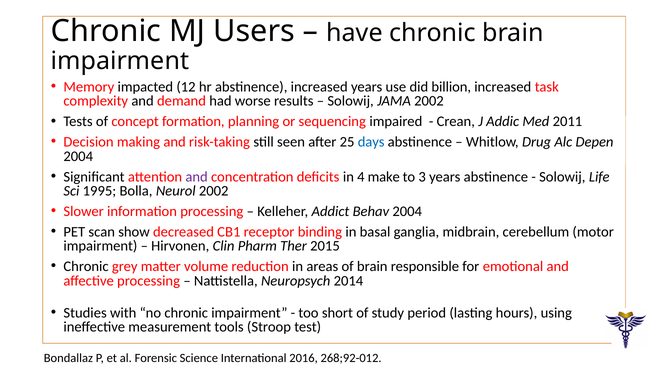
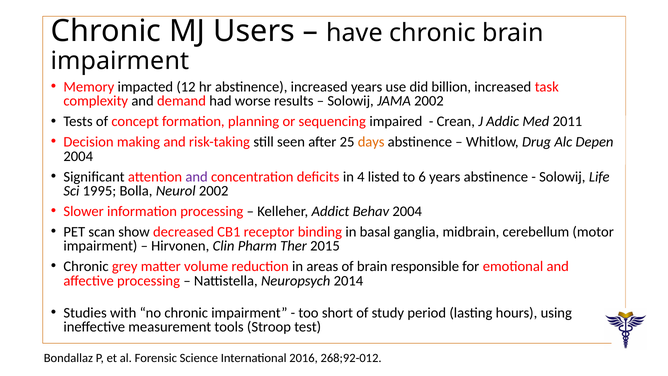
days colour: blue -> orange (371, 142)
make: make -> listed (384, 177)
3: 3 -> 6 (422, 177)
